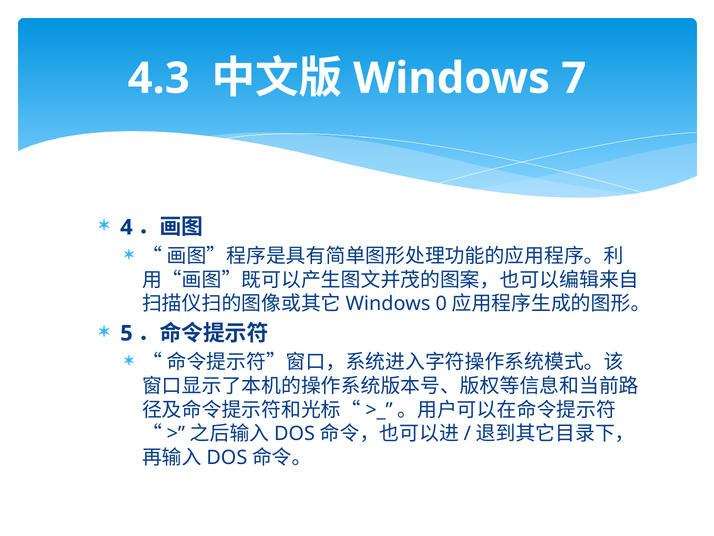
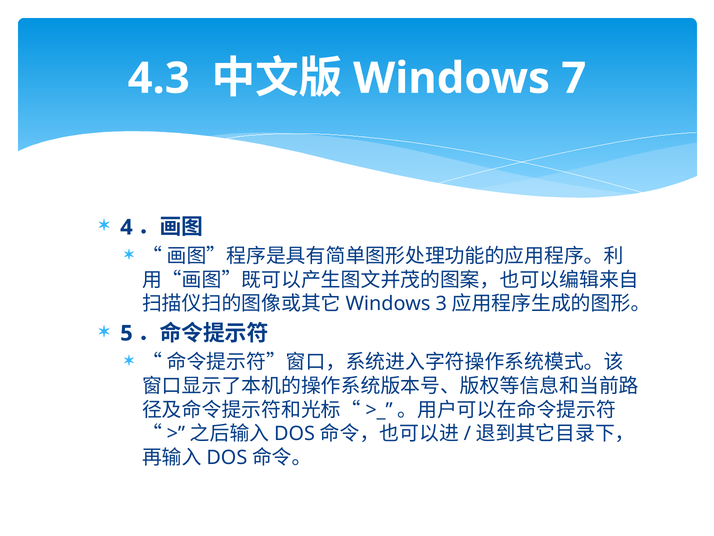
0: 0 -> 3 (441, 304)
